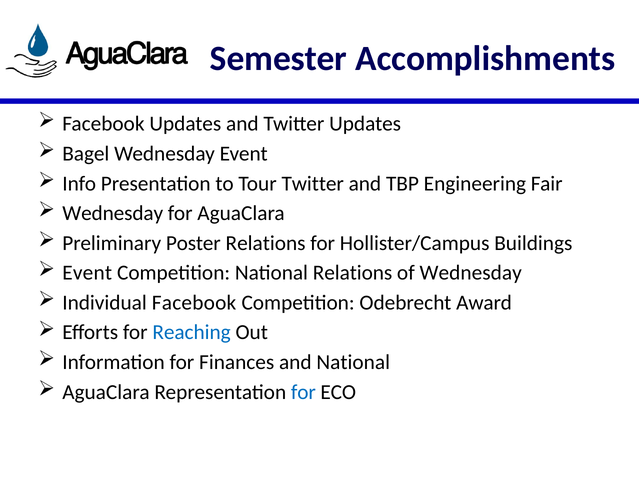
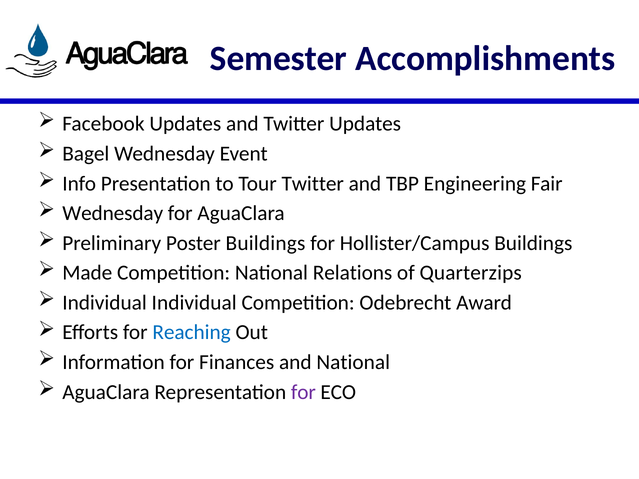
Poster Relations: Relations -> Buildings (265, 243)
Event: Event -> Made (87, 273)
of Wednesday: Wednesday -> Quarterzips (471, 273)
Individual Facebook: Facebook -> Individual (194, 303)
for colour: blue -> purple (303, 392)
